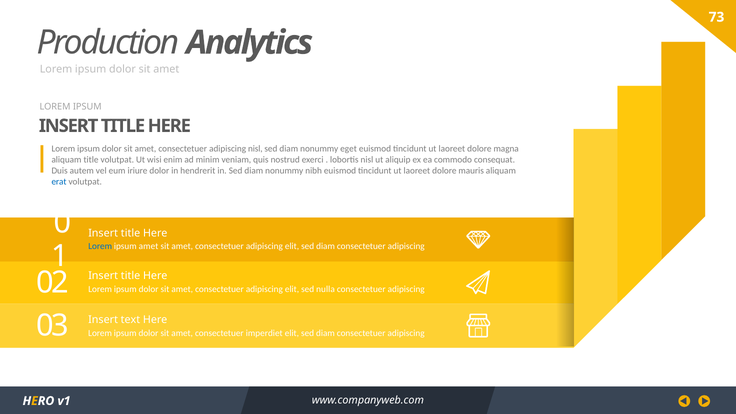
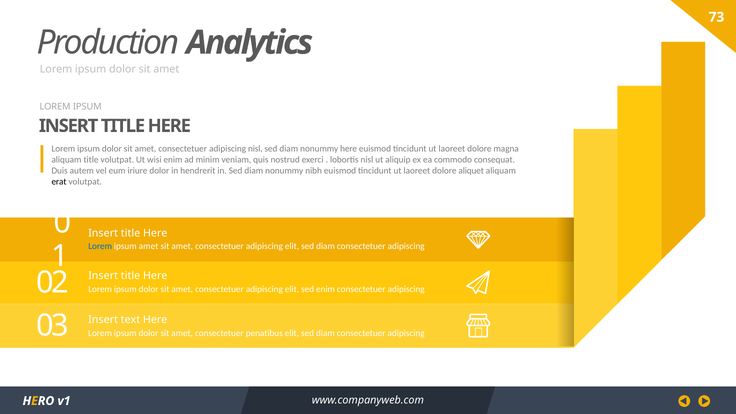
nonummy eget: eget -> here (349, 149)
mauris: mauris -> aliquet (471, 171)
erat colour: blue -> black (59, 182)
sed nulla: nulla -> enim (326, 289)
imperdiet: imperdiet -> penatibus (264, 333)
